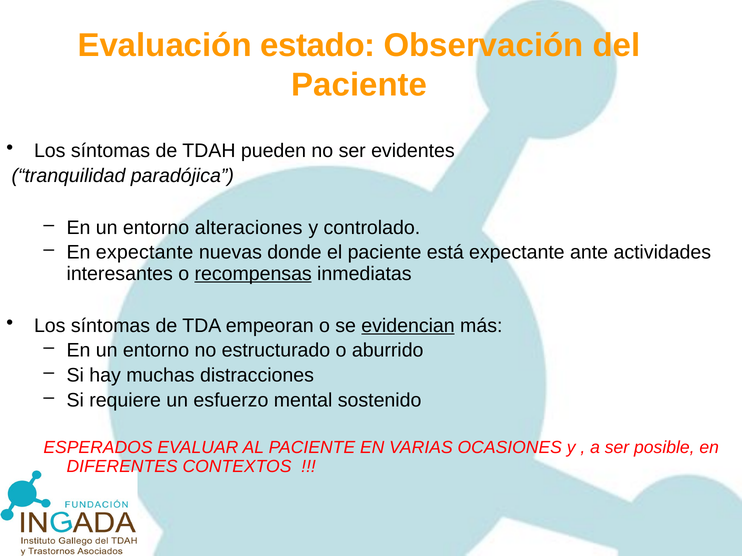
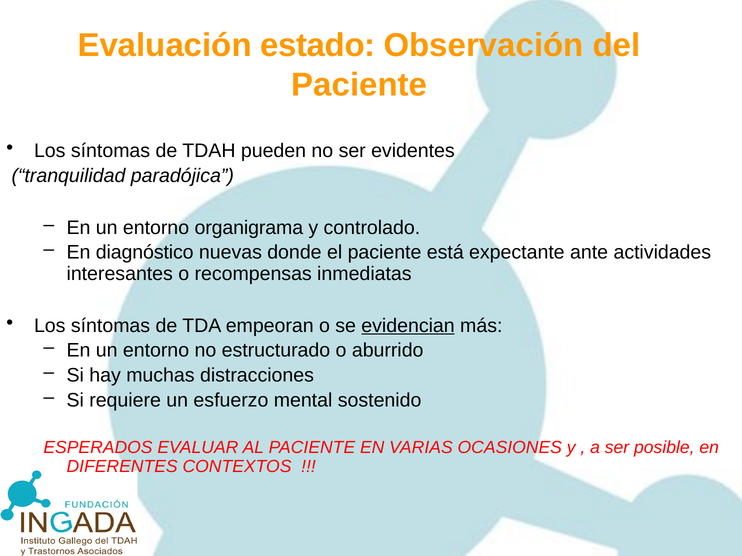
alteraciones: alteraciones -> organigrama (249, 228)
En expectante: expectante -> diagnóstico (145, 253)
recompensas underline: present -> none (253, 274)
